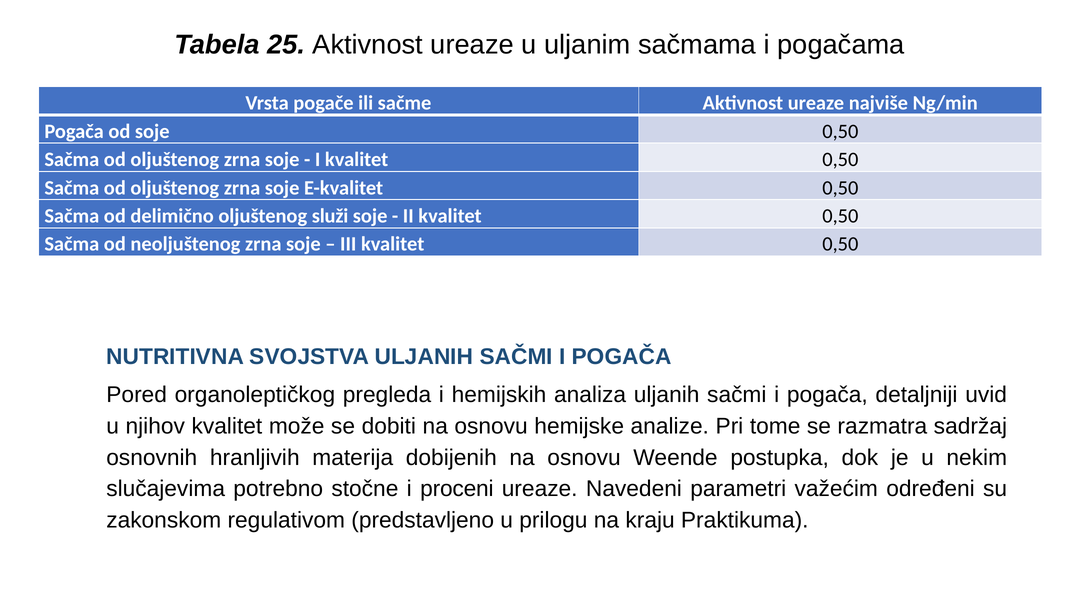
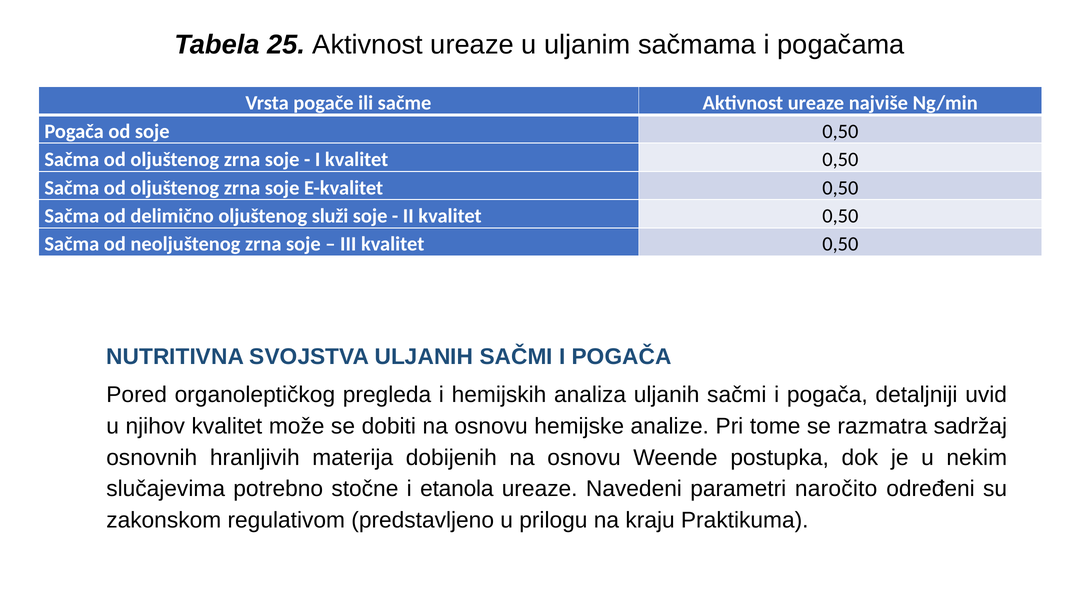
proceni: proceni -> etanola (457, 489)
važećim: važećim -> naročito (836, 489)
